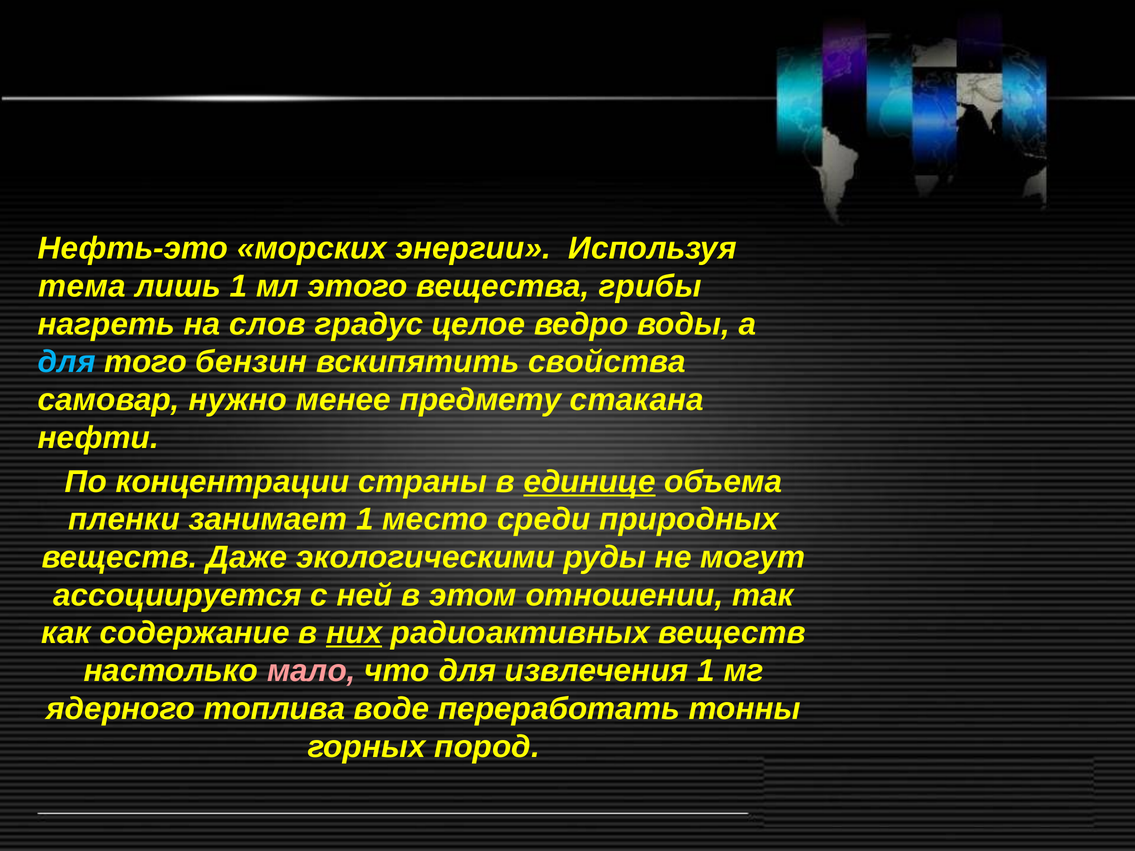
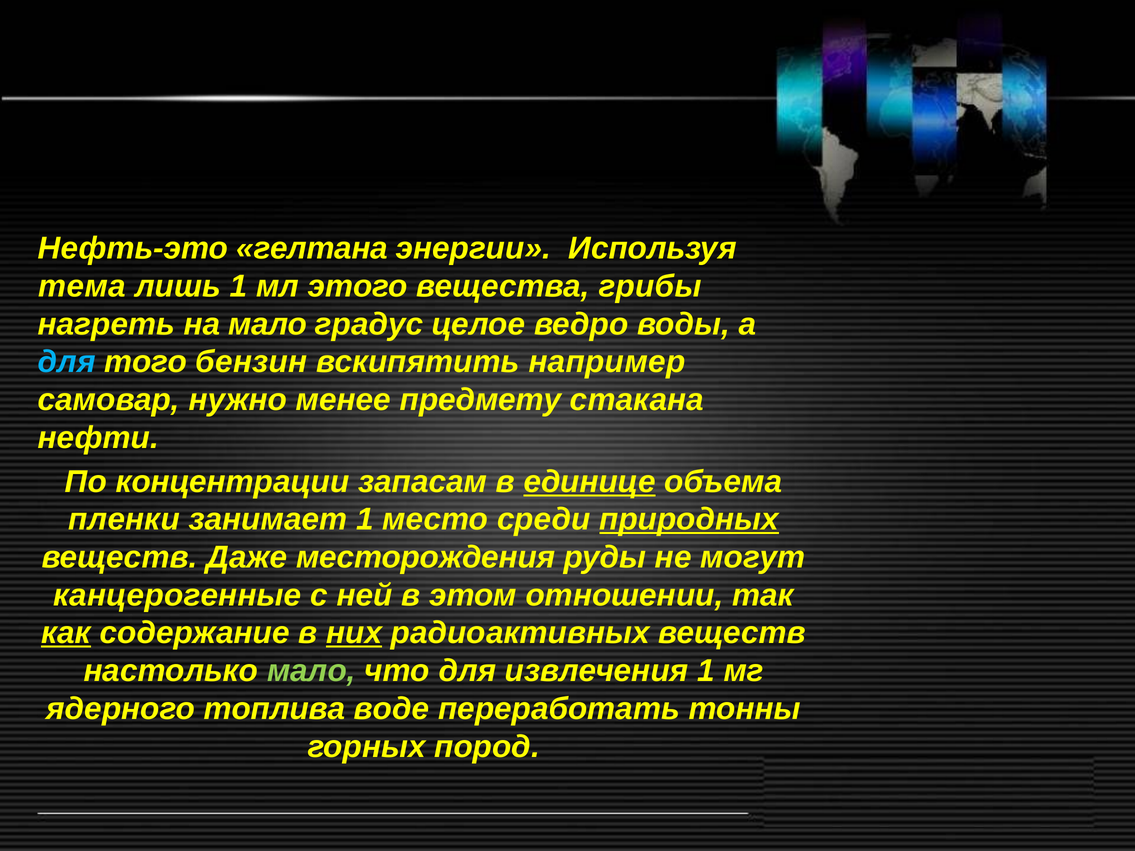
морских: морских -> гелтана (312, 248)
на слов: слов -> мало (268, 324)
свойства: свойства -> например (607, 362)
страны: страны -> запасам (423, 482)
природных underline: none -> present (689, 520)
экологическими: экологическими -> месторождения (426, 558)
ассоциируется: ассоциируется -> канцерогенные (177, 595)
как underline: none -> present (66, 633)
мало colour: pink -> light green (311, 671)
